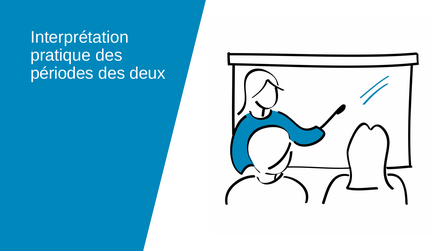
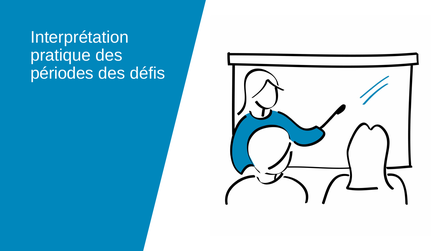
deux: deux -> défis (147, 73)
